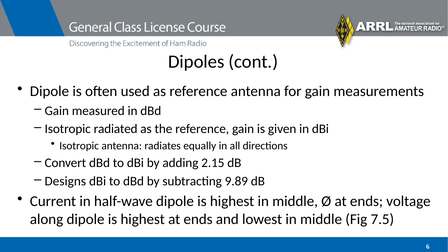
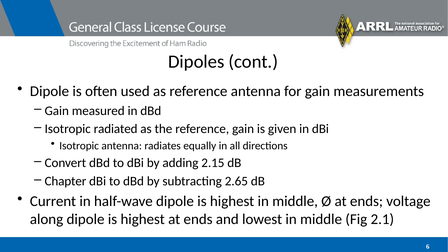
Designs: Designs -> Chapter (65, 181)
9.89: 9.89 -> 2.65 (236, 181)
7.5: 7.5 -> 2.1 (382, 219)
